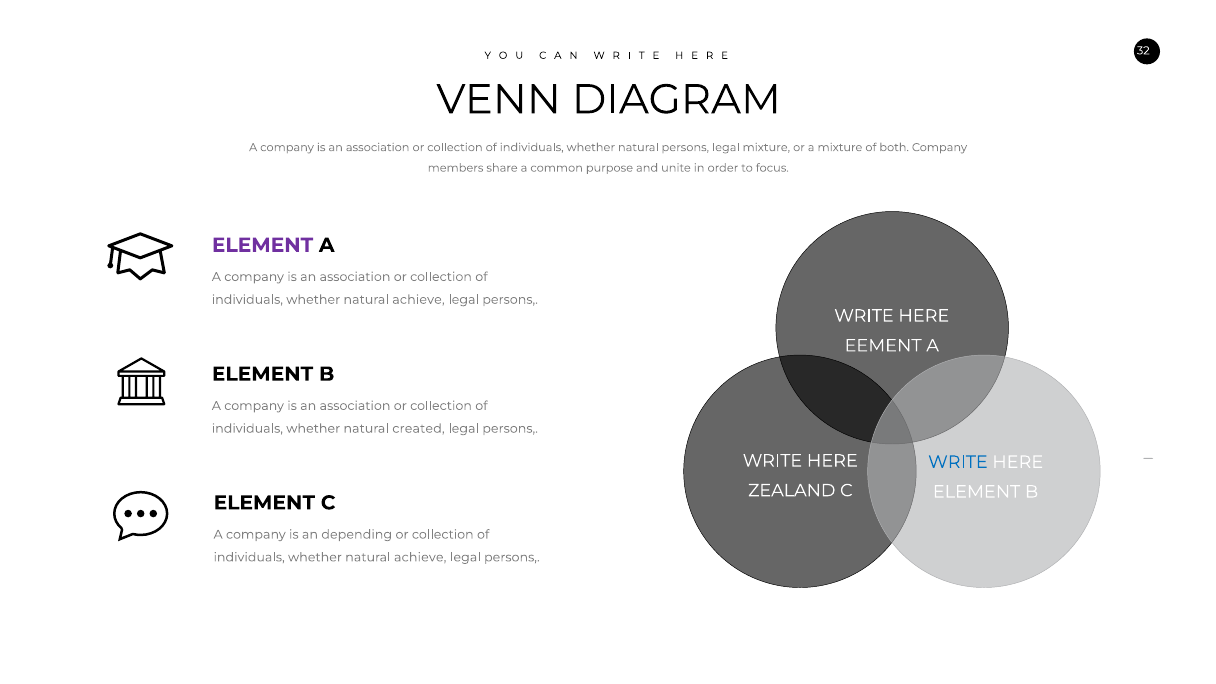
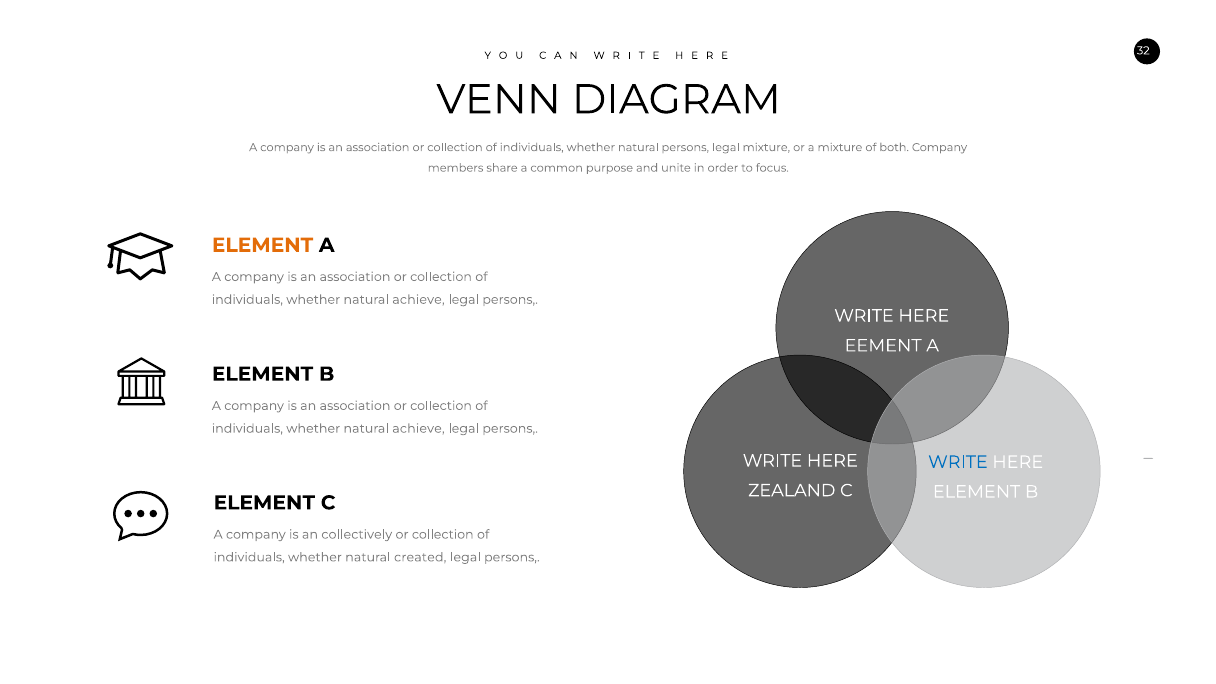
ELEMENT colour: purple -> orange (263, 245)
created: created -> achieve (418, 429)
depending: depending -> collectively (357, 535)
achieve: achieve -> created (420, 557)
